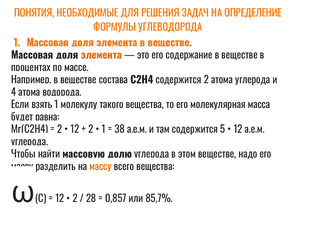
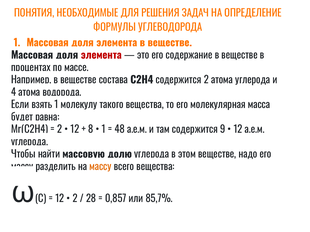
элемента colour: orange -> red (101, 55)
2: 2 -> 8 (91, 130)
38: 38 -> 48 (120, 130)
5: 5 -> 9 (223, 130)
